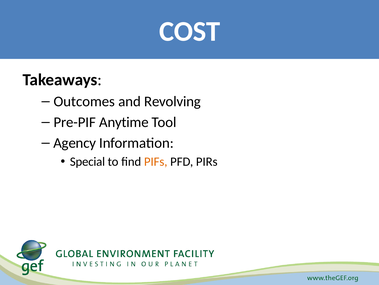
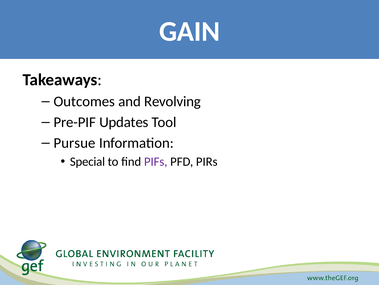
COST: COST -> GAIN (190, 31)
Anytime: Anytime -> Updates (124, 122)
Agency: Agency -> Pursue (75, 143)
PIFs colour: orange -> purple (156, 161)
